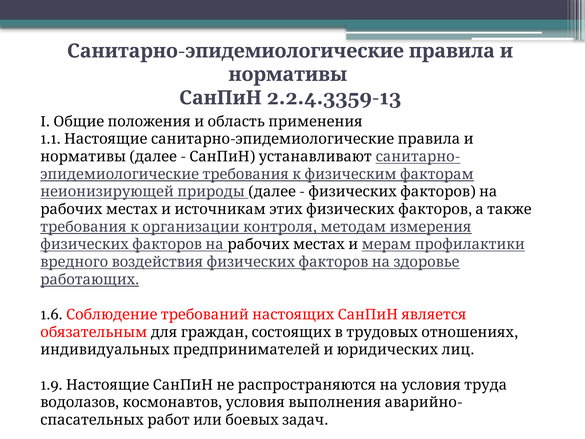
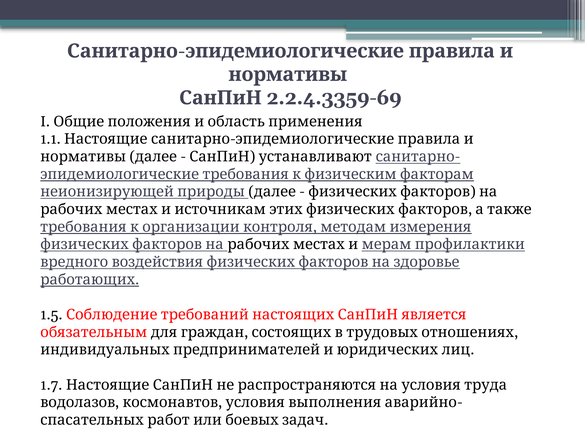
2.2.4.3359-13: 2.2.4.3359-13 -> 2.2.4.3359-69 (334, 98)
1.6: 1.6 -> 1.5 (51, 315)
1.9: 1.9 -> 1.7 (51, 385)
